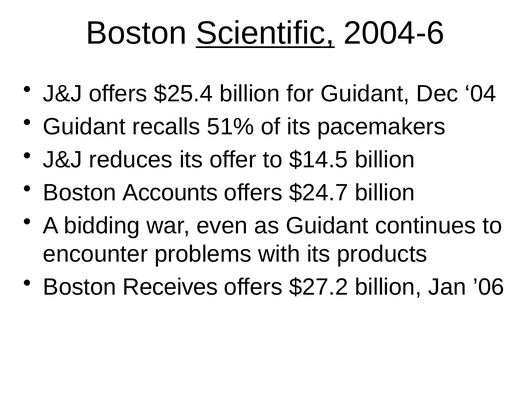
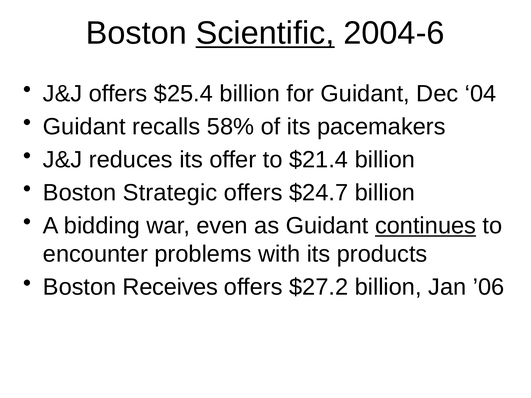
51%: 51% -> 58% (231, 127)
$14.5: $14.5 -> $21.4 (319, 160)
Accounts: Accounts -> Strategic (170, 193)
continues underline: none -> present (426, 226)
